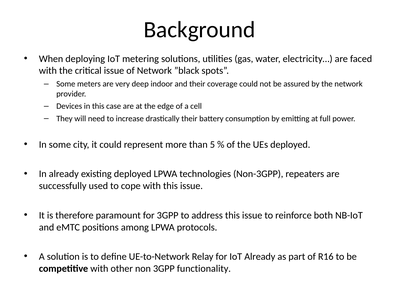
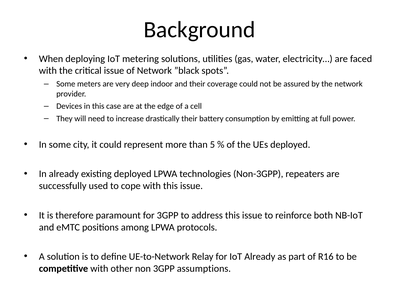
functionality: functionality -> assumptions (204, 268)
